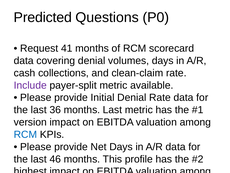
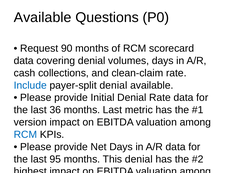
Predicted: Predicted -> Available (43, 17)
41: 41 -> 90 (67, 48)
Include colour: purple -> blue (30, 85)
payer-split metric: metric -> denial (113, 85)
46: 46 -> 95 (55, 159)
This profile: profile -> denial (139, 159)
